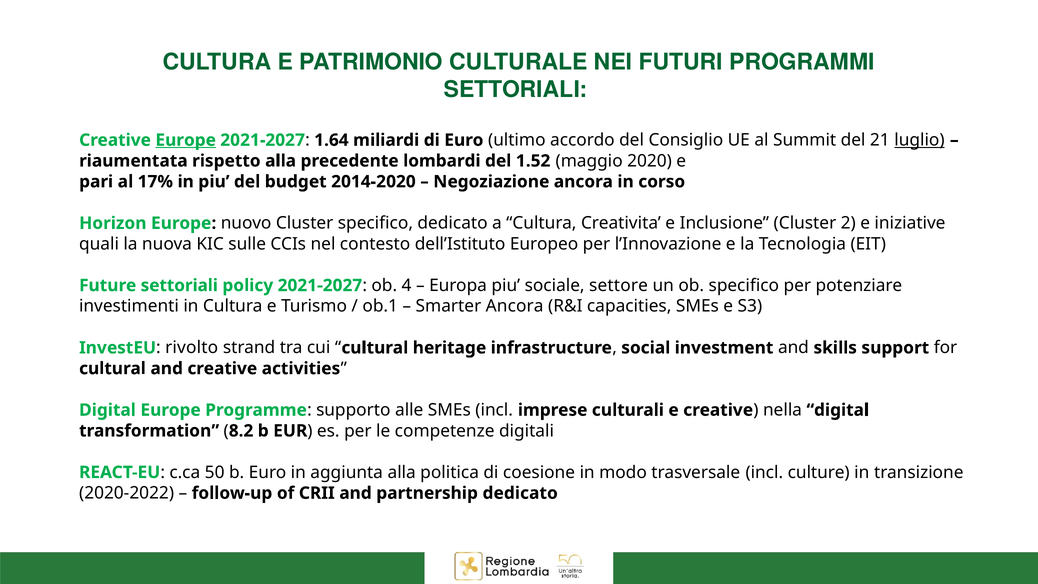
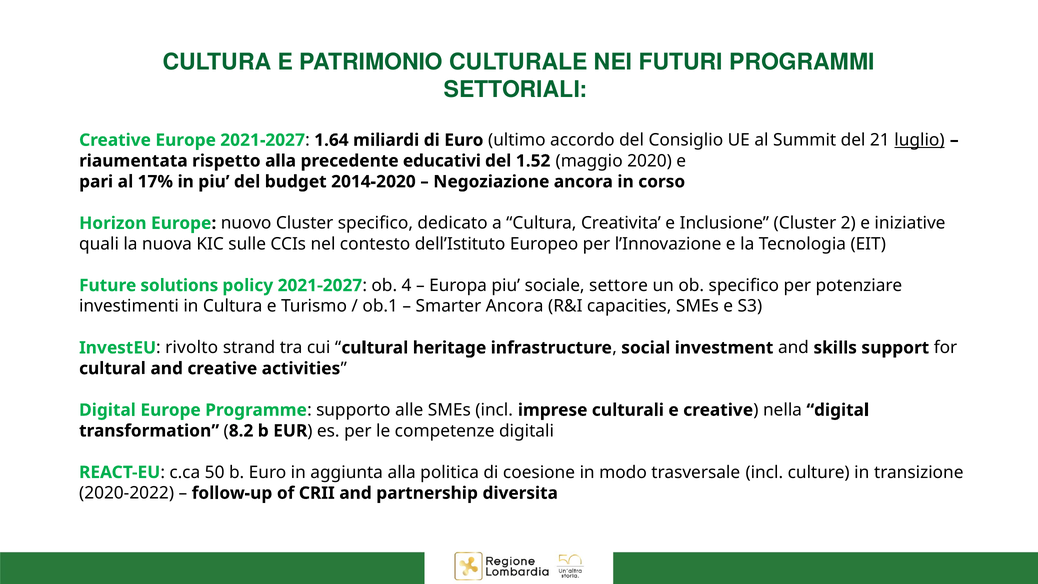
Europe underline: present -> none (186, 140)
lombardi: lombardi -> educativi (442, 161)
Future settoriali: settoriali -> solutions (179, 285)
partnership dedicato: dedicato -> diversita (520, 493)
